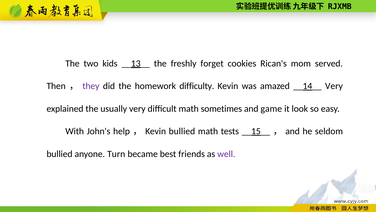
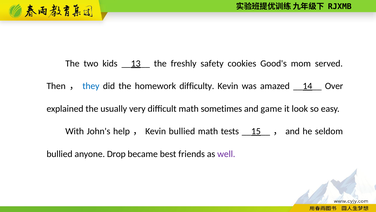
forget: forget -> safety (212, 63)
Rican's: Rican's -> Good's (274, 63)
they colour: purple -> blue (91, 86)
__14__ Very: Very -> Over (334, 86)
Turn: Turn -> Drop (116, 154)
